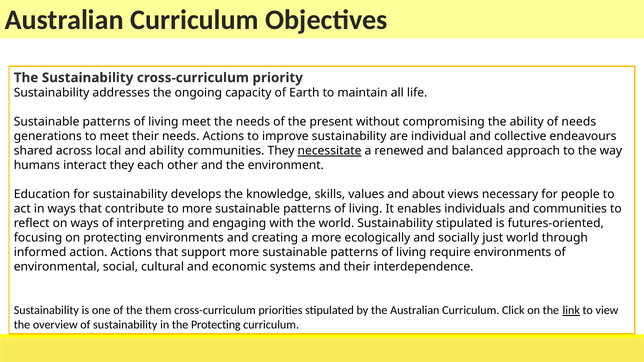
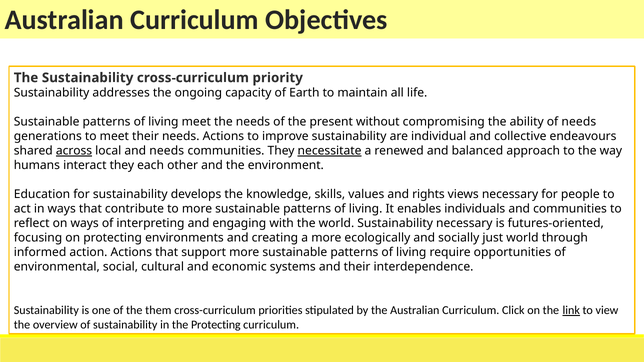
across underline: none -> present (74, 151)
and ability: ability -> needs (167, 151)
about: about -> rights (428, 194)
Sustainability stipulated: stipulated -> necessary (464, 223)
require environments: environments -> opportunities (512, 252)
